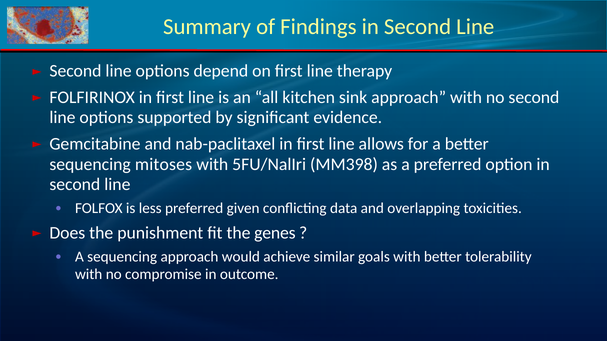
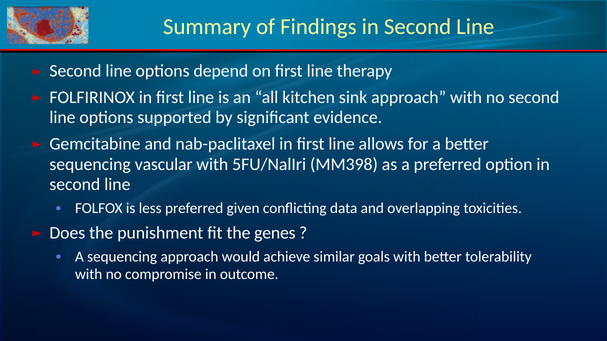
mitoses: mitoses -> vascular (164, 164)
